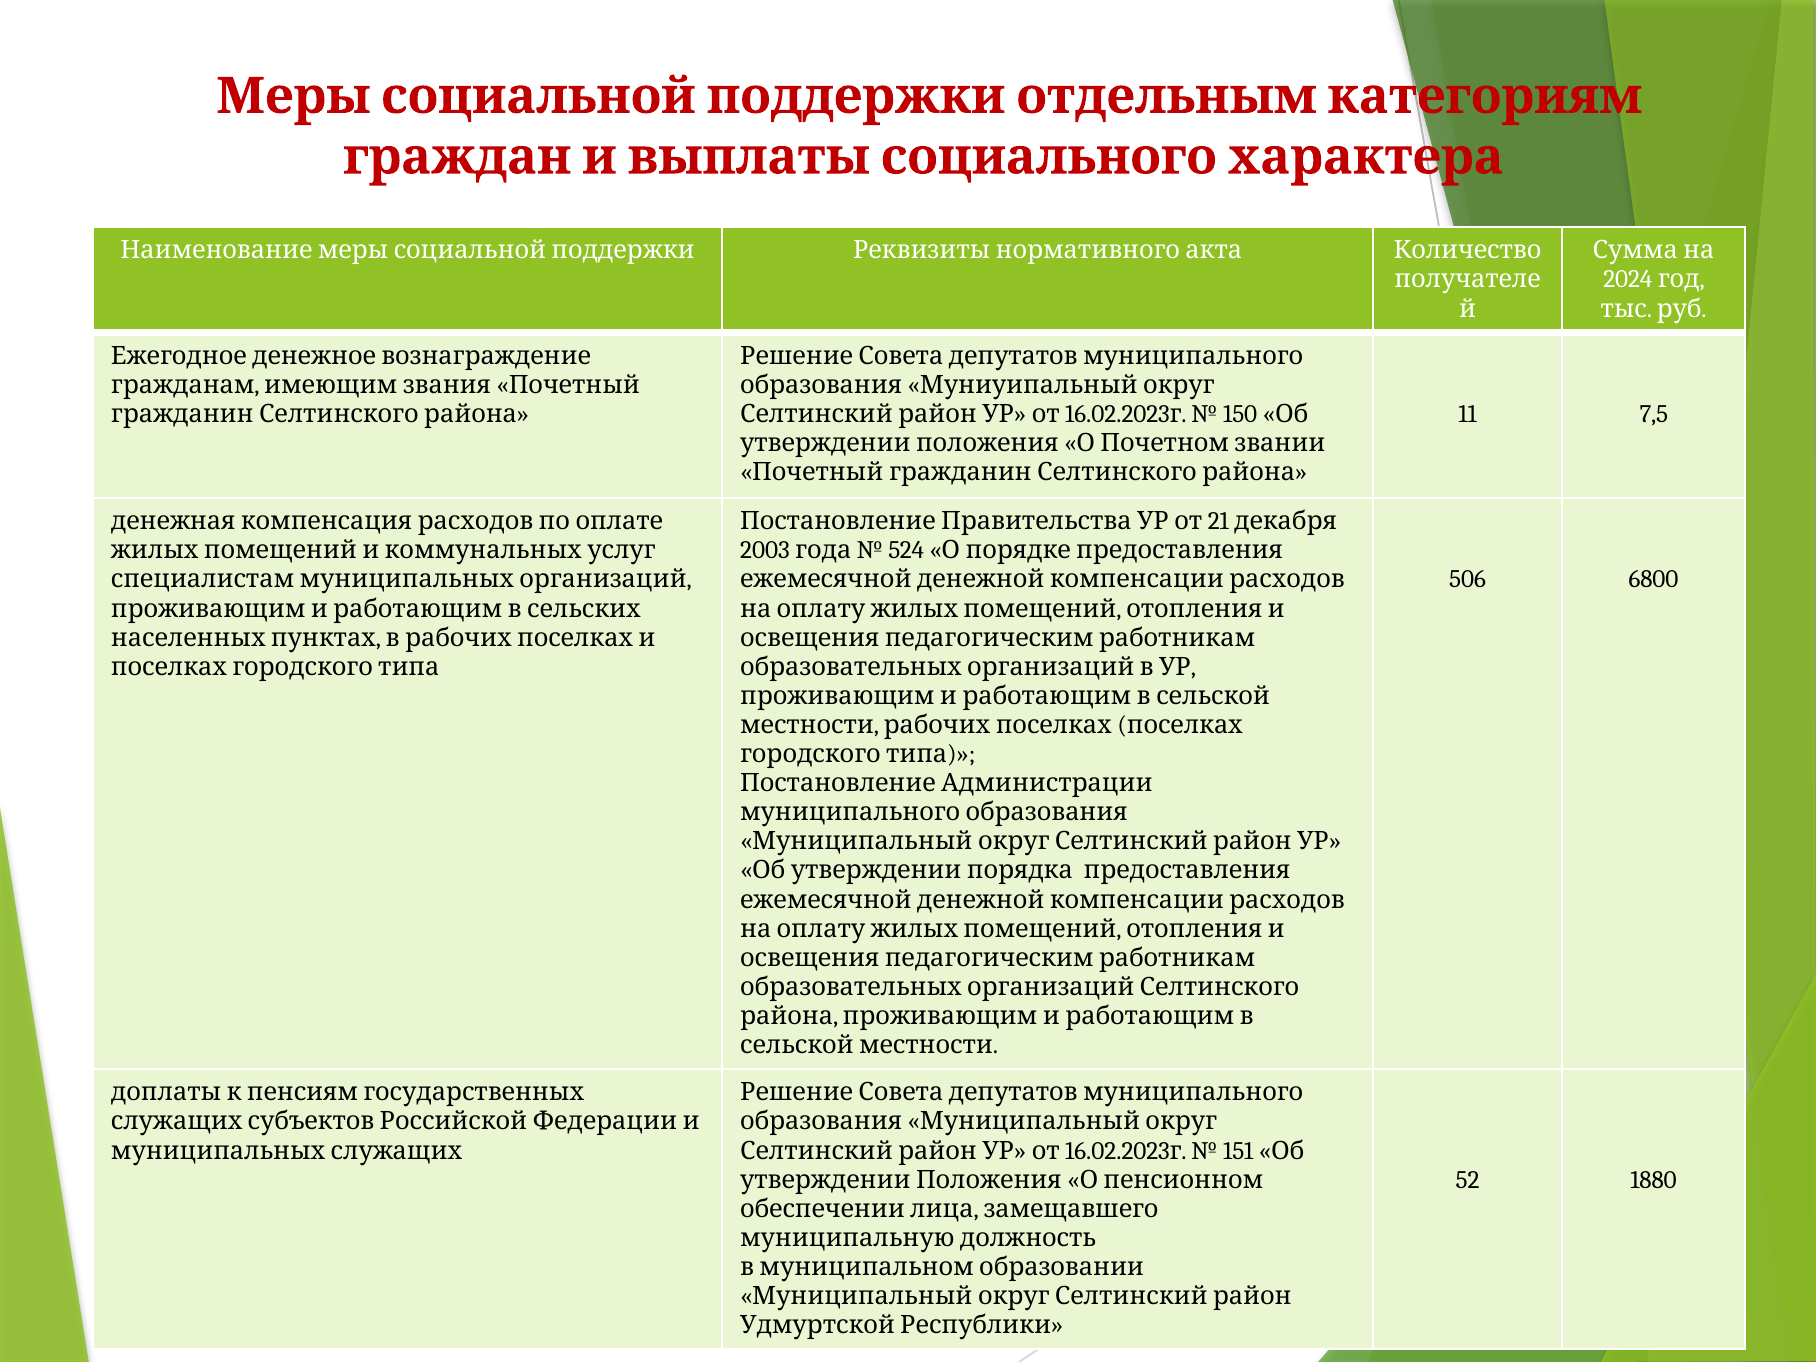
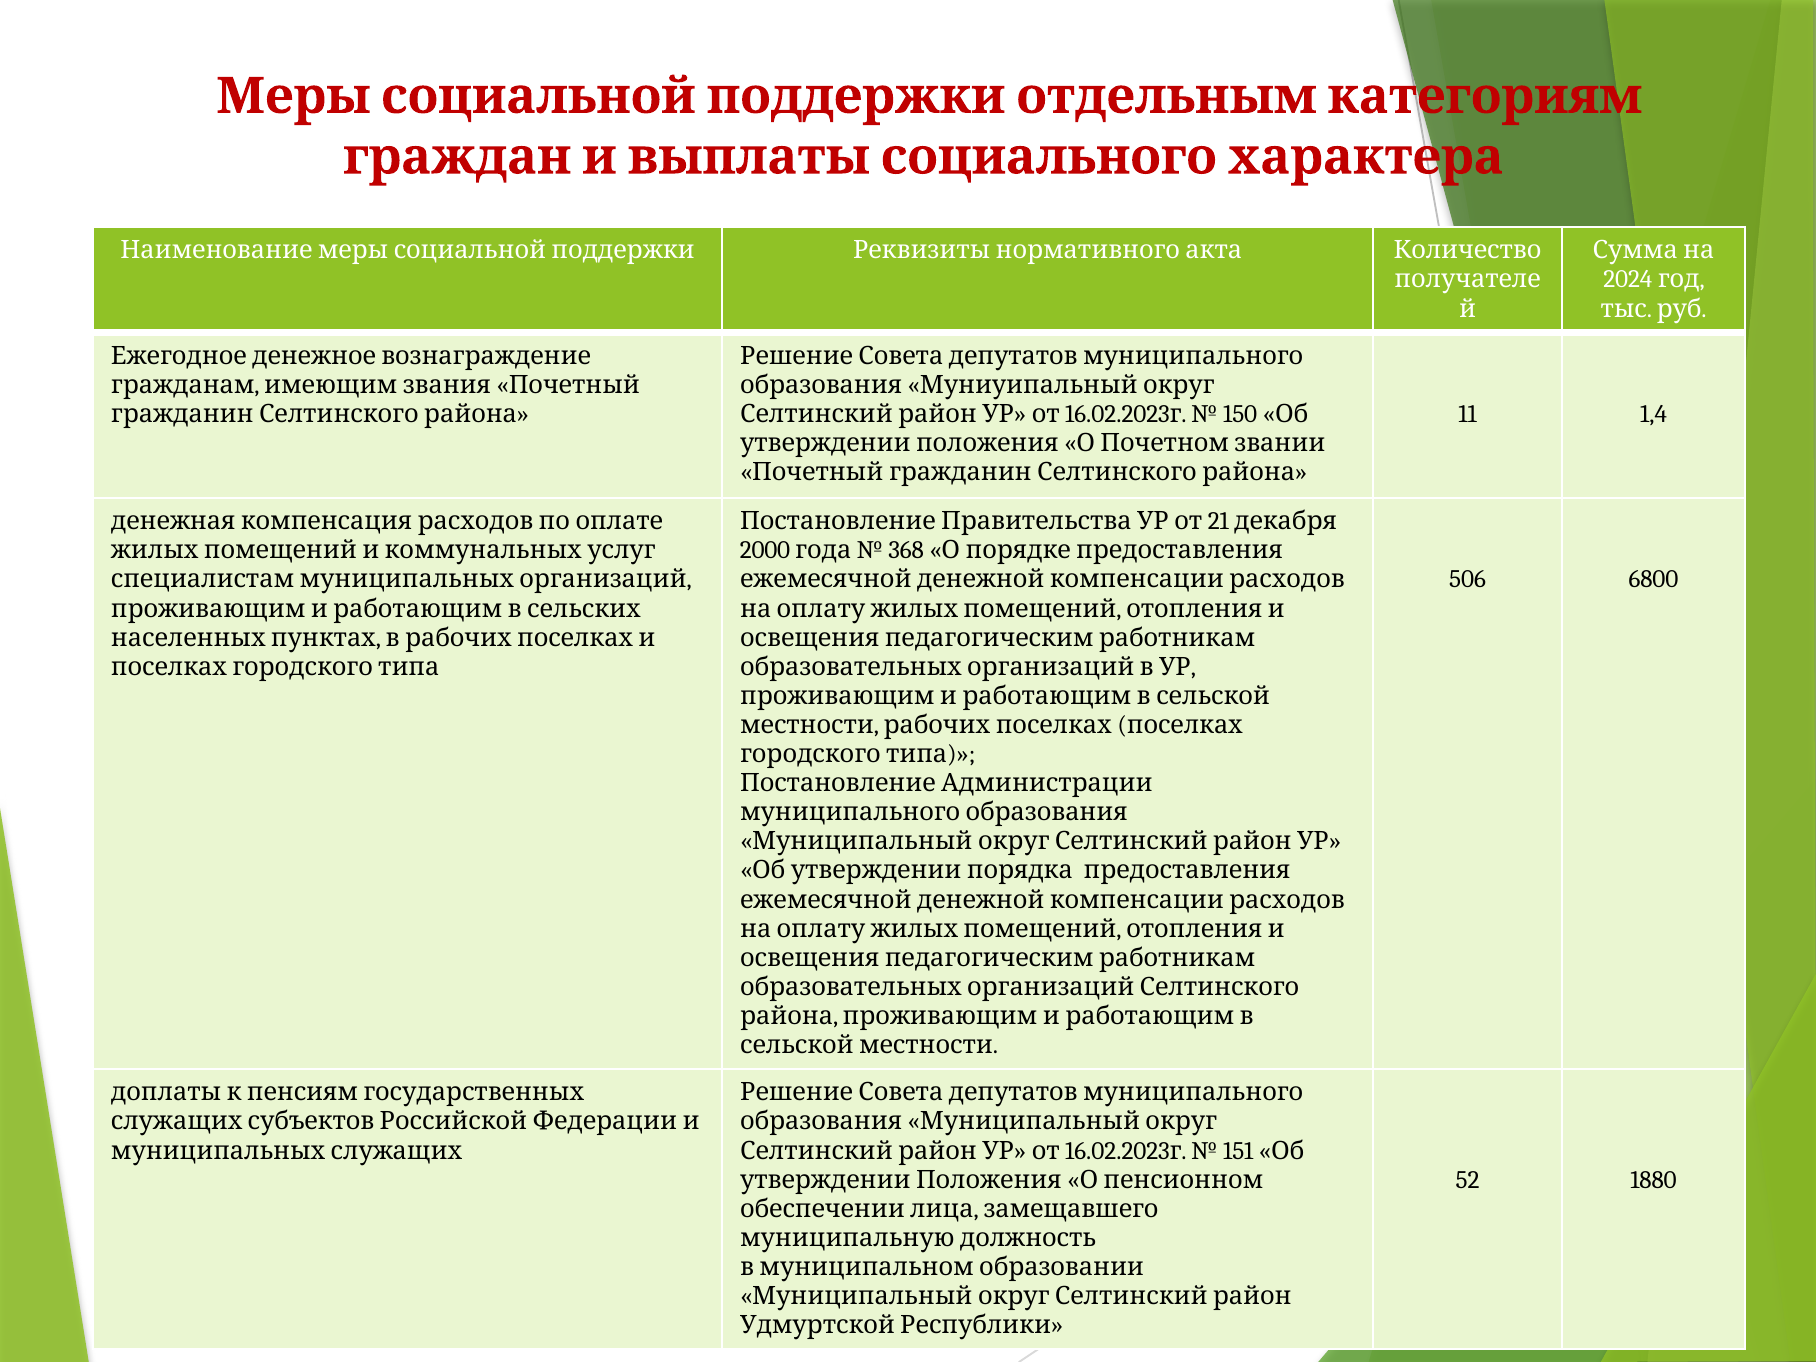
7,5: 7,5 -> 1,4 (1654, 414)
2003: 2003 -> 2000 (765, 550)
524: 524 -> 368 (906, 550)
